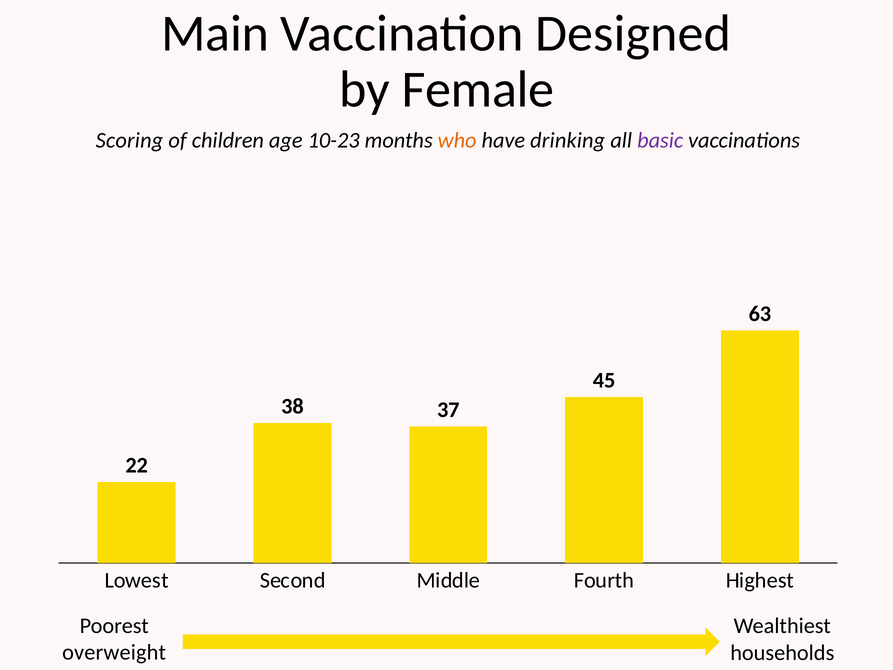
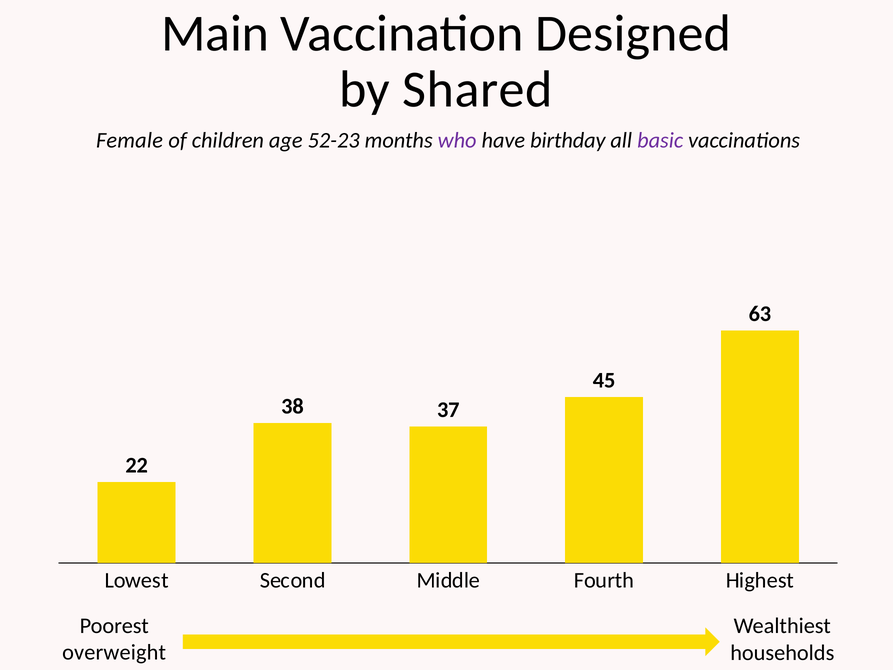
Female: Female -> Shared (477, 90)
Scoring: Scoring -> Female (129, 140)
10-23: 10-23 -> 52-23 (334, 140)
who colour: orange -> purple (457, 140)
drinking: drinking -> birthday (568, 140)
